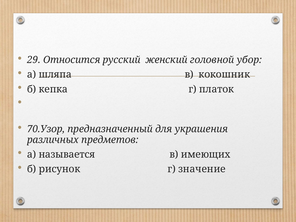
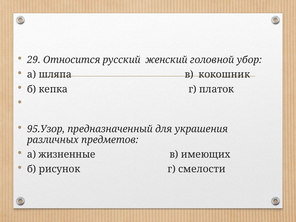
70.Узор: 70.Узор -> 95.Узор (46, 129)
называется: называется -> жизненные (67, 154)
значение: значение -> смелости (202, 169)
